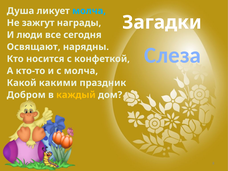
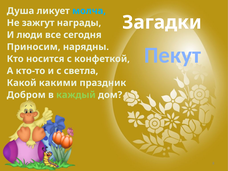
Освящают: Освящают -> Приносим (34, 47)
Слеза: Слеза -> Пекут (173, 55)
с молча: молча -> светла (81, 71)
каждый colour: yellow -> light green (76, 95)
